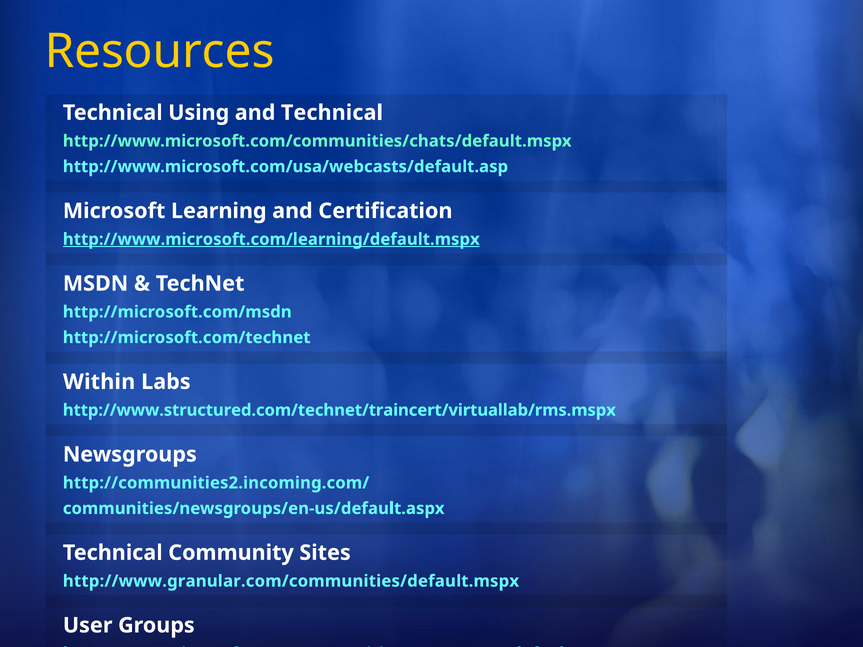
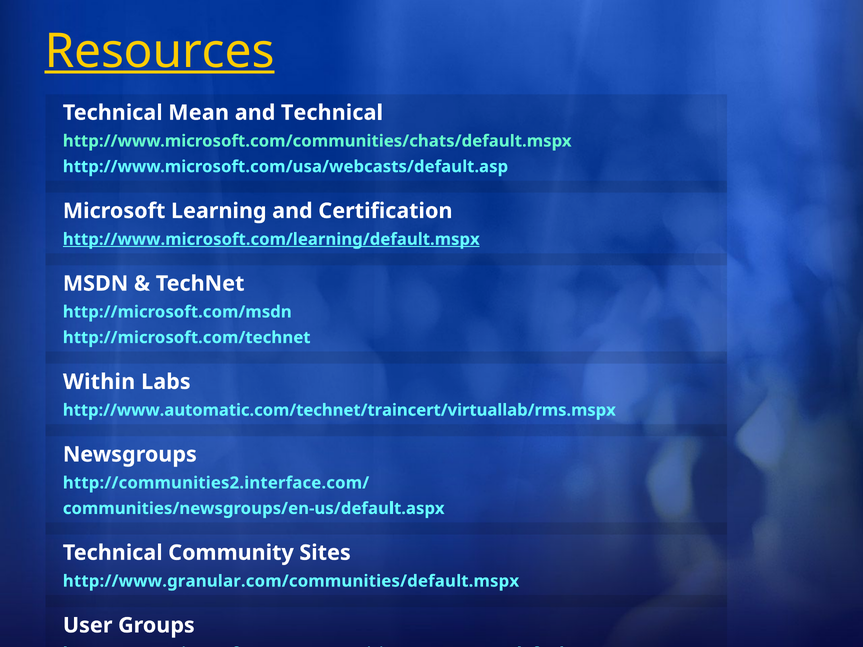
Resources underline: none -> present (160, 51)
Using: Using -> Mean (199, 113)
http://www.structured.com/technet/traincert/virtuallab/rms.mspx: http://www.structured.com/technet/traincert/virtuallab/rms.mspx -> http://www.automatic.com/technet/traincert/virtuallab/rms.mspx (339, 410)
http://communities2.incoming.com/: http://communities2.incoming.com/ -> http://communities2.interface.com/ (216, 483)
